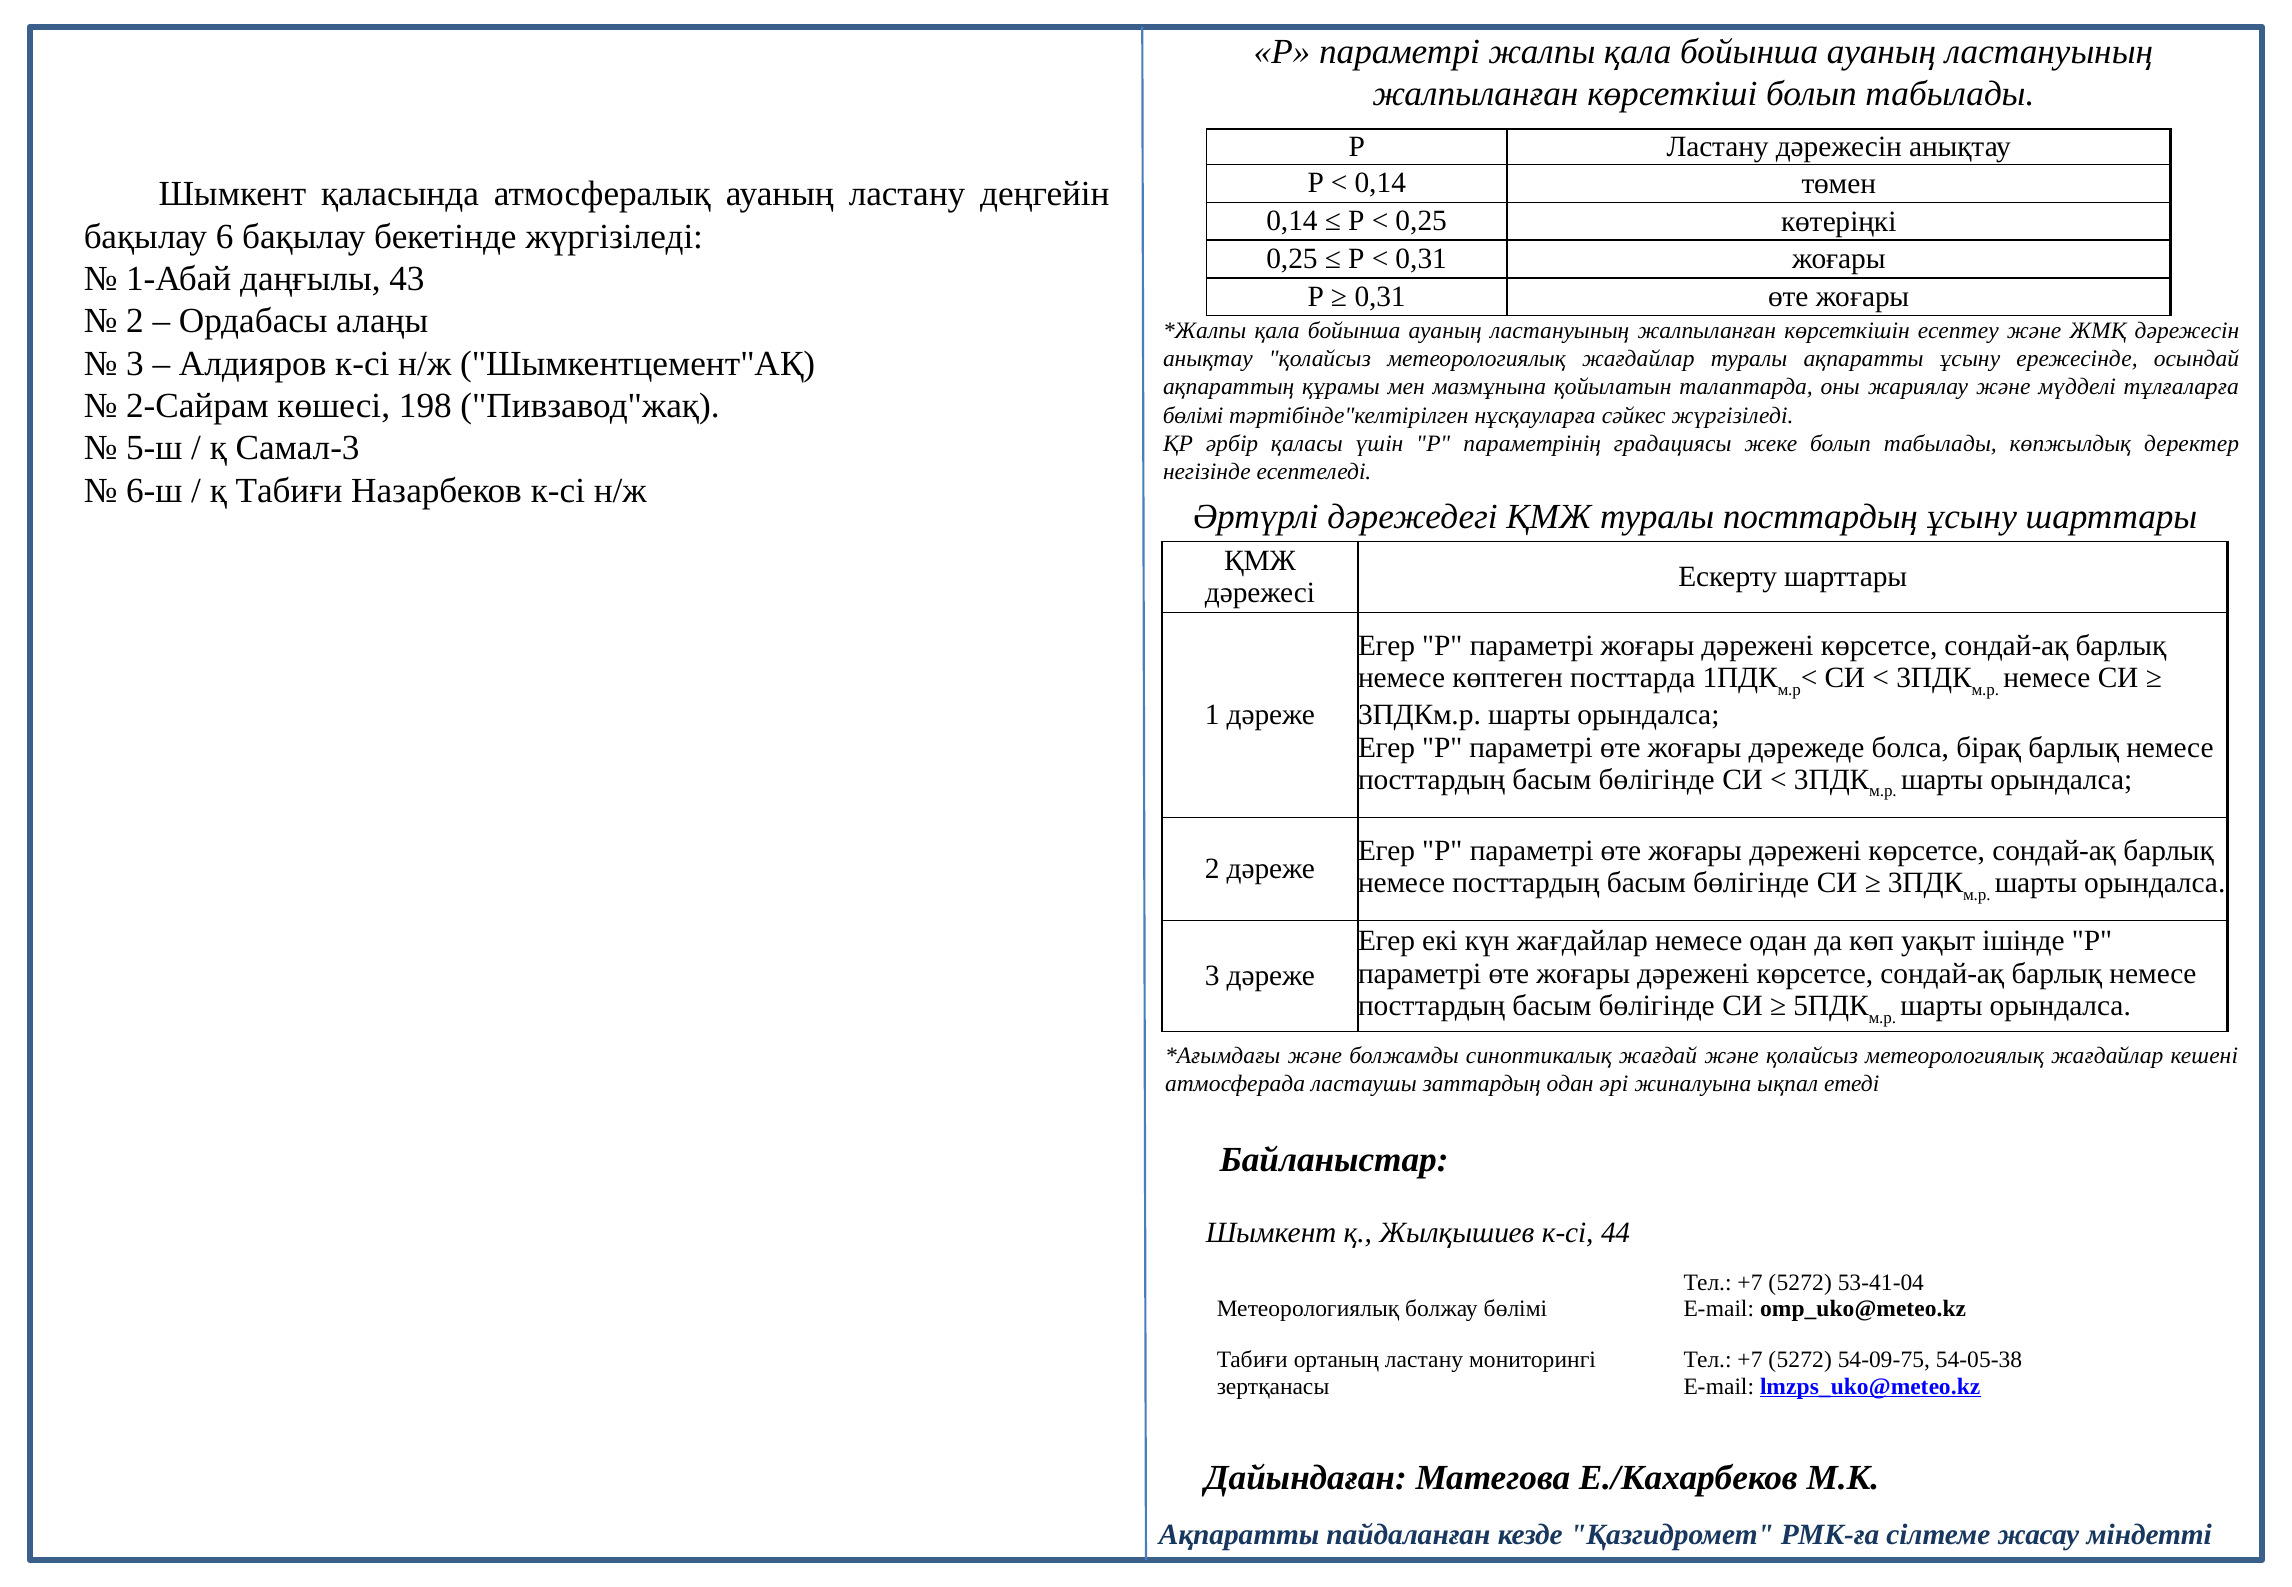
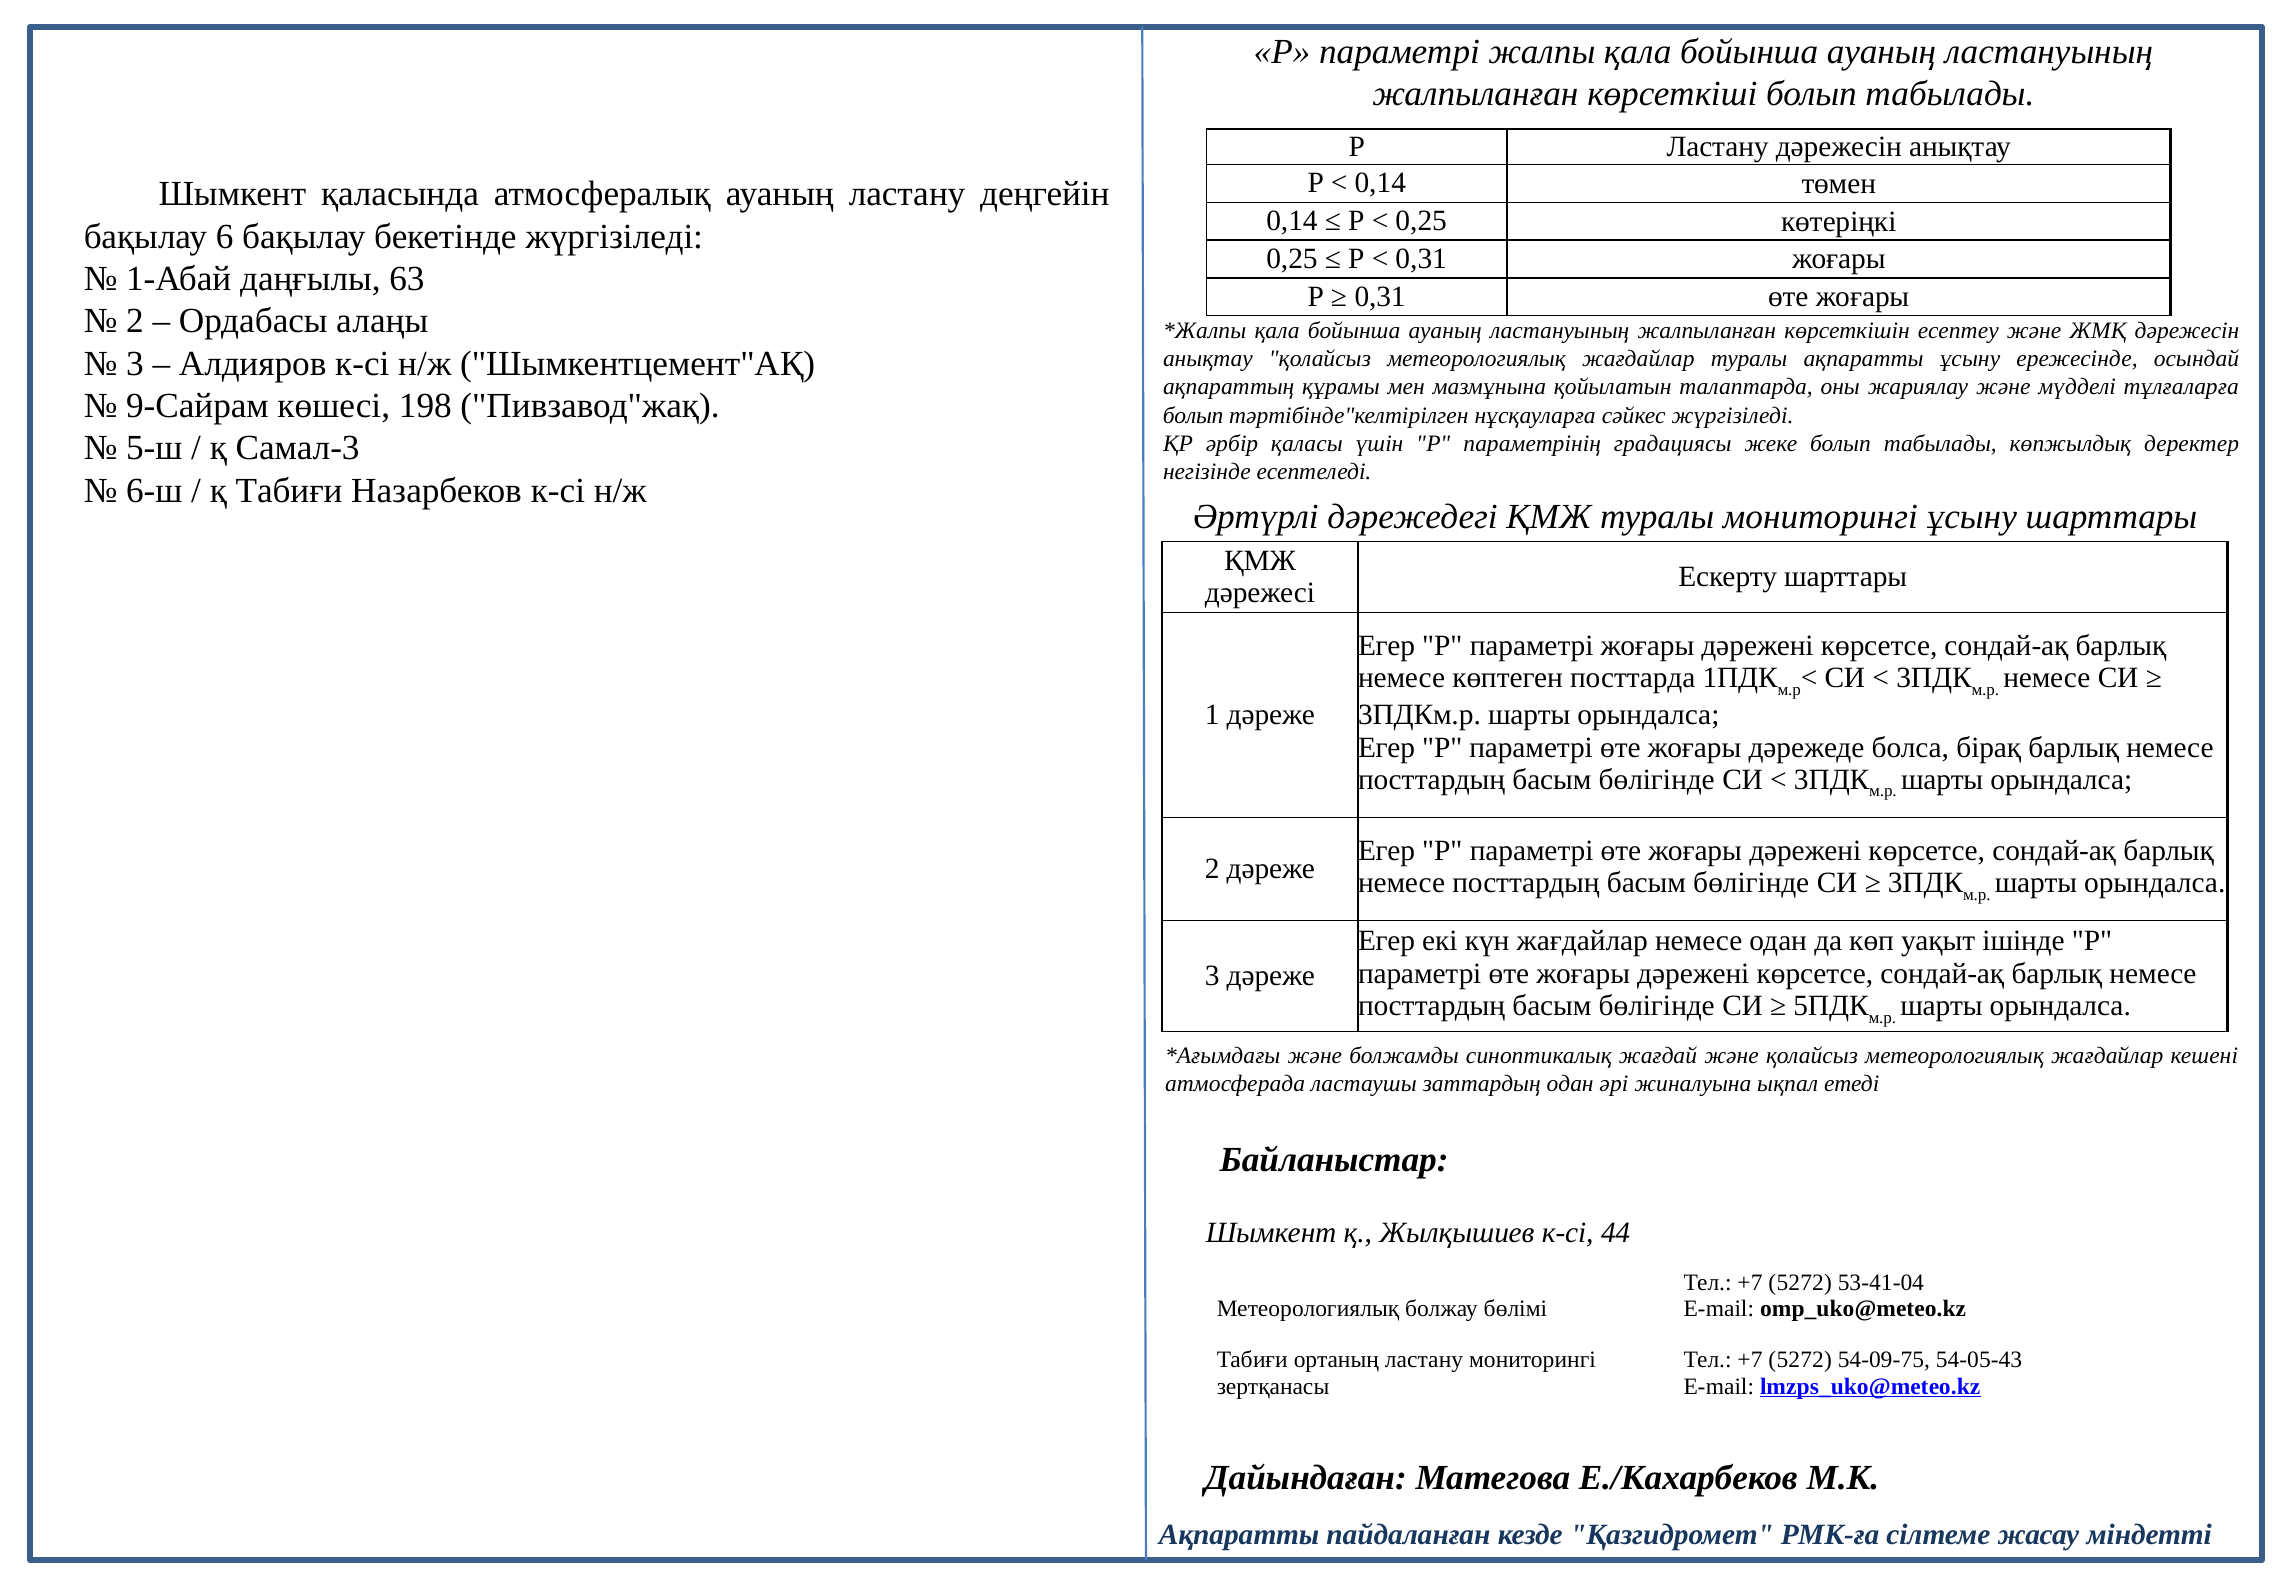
43: 43 -> 63 (407, 279)
2-Сайрам: 2-Сайрам -> 9-Сайрам (197, 406)
бөлімі: бөлімі -> болып (1193, 415)
туралы посттардың: посттардың -> мониторингі (1820, 517)
54-05-38: 54-05-38 -> 54-05-43 (1979, 1360)
